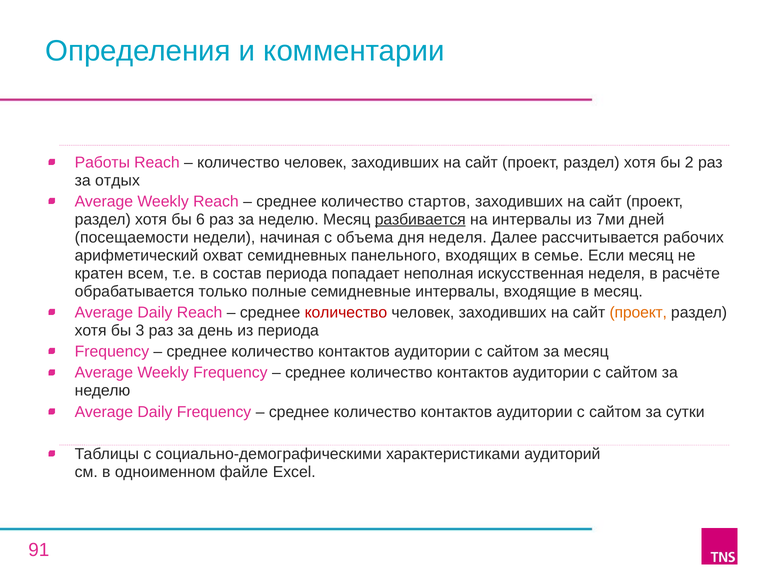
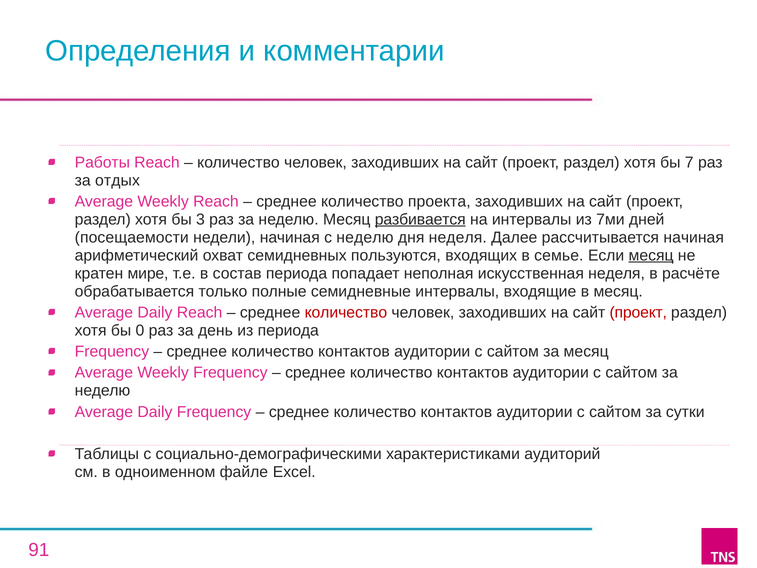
2: 2 -> 7 (689, 162)
стартов: стартов -> проекта (439, 201)
6: 6 -> 3 (200, 219)
с объема: объема -> неделю (365, 237)
рассчитывается рабочих: рабочих -> начиная (694, 237)
панельного: панельного -> пользуются (396, 255)
месяц underline: none -> present (651, 255)
всем: всем -> мире (148, 273)
проект colour: orange -> red (638, 312)
3: 3 -> 0 (140, 330)
